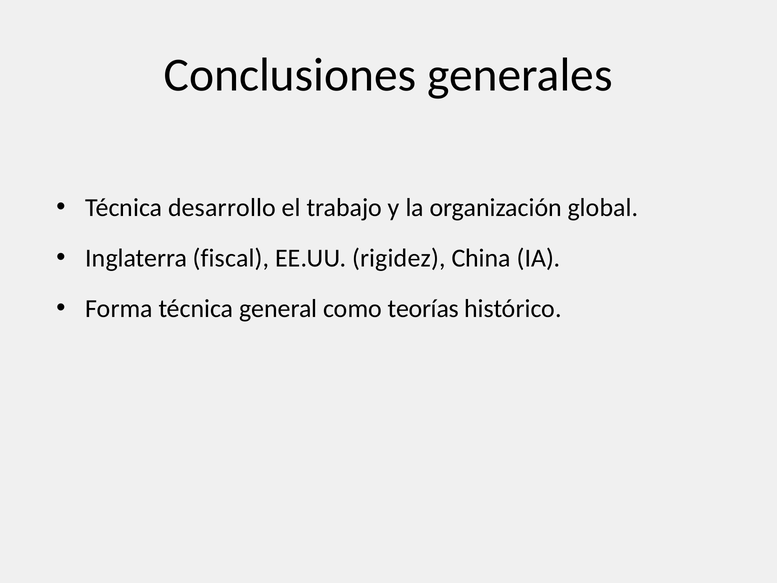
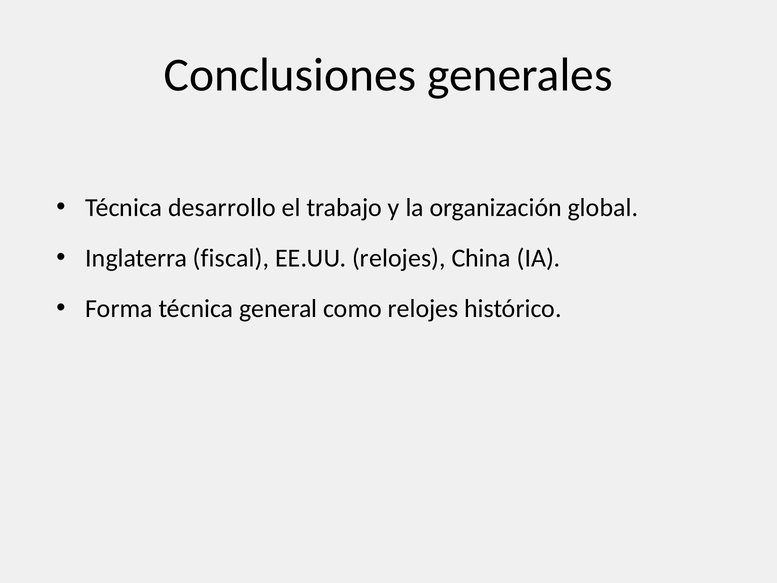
EE.UU rigidez: rigidez -> relojes (399, 258)
como teorías: teorías -> relojes (423, 309)
